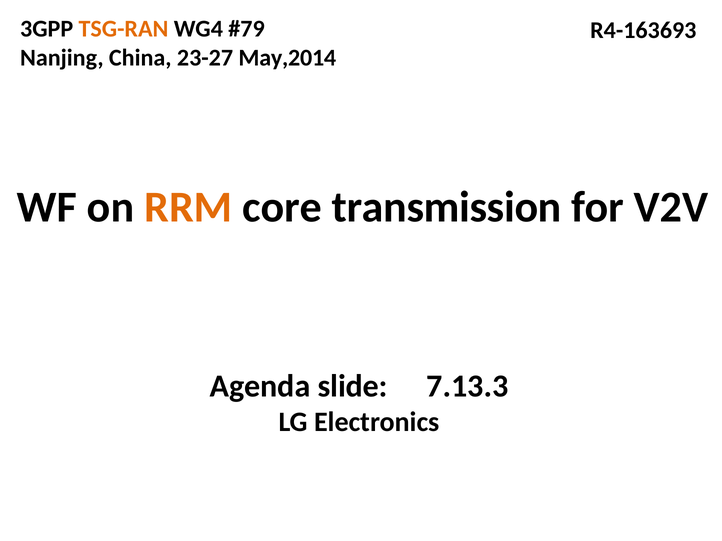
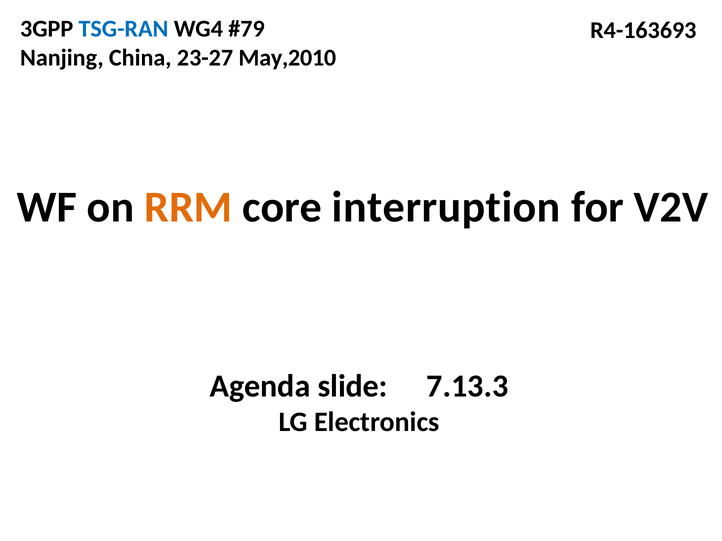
TSG-RAN colour: orange -> blue (123, 29)
May,2014: May,2014 -> May,2010 (287, 58)
transmission: transmission -> interruption (446, 207)
